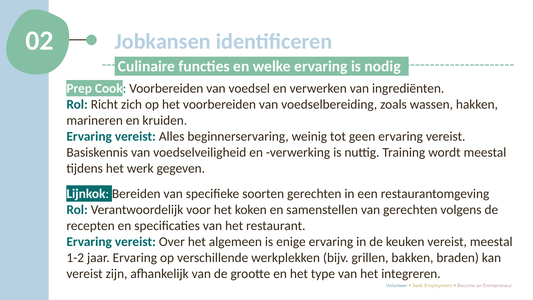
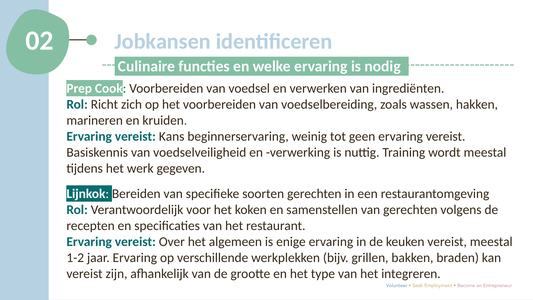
Alles: Alles -> Kans (172, 136)
